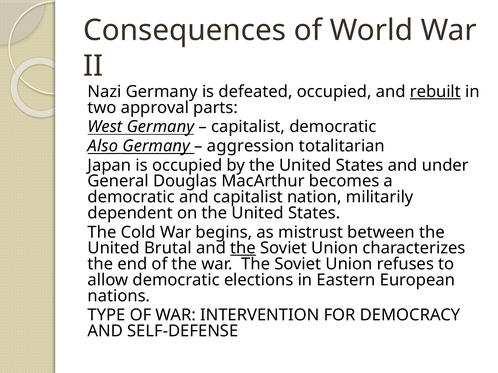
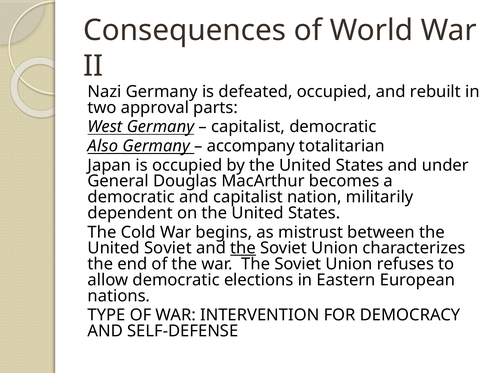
rebuilt underline: present -> none (435, 92)
aggression: aggression -> accompany (251, 146)
United Brutal: Brutal -> Soviet (168, 248)
